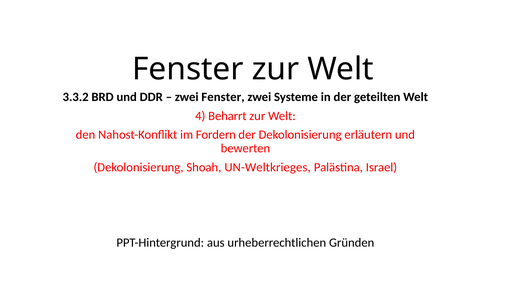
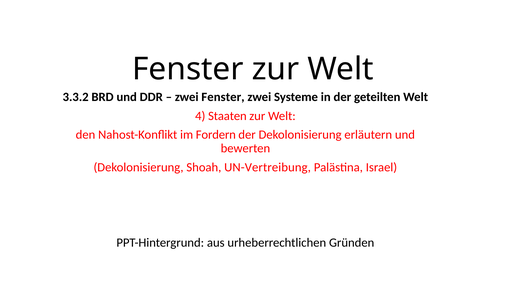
Beharrt: Beharrt -> Staaten (227, 116)
UN-Weltkrieges: UN-Weltkrieges -> UN-Vertreibung (268, 168)
